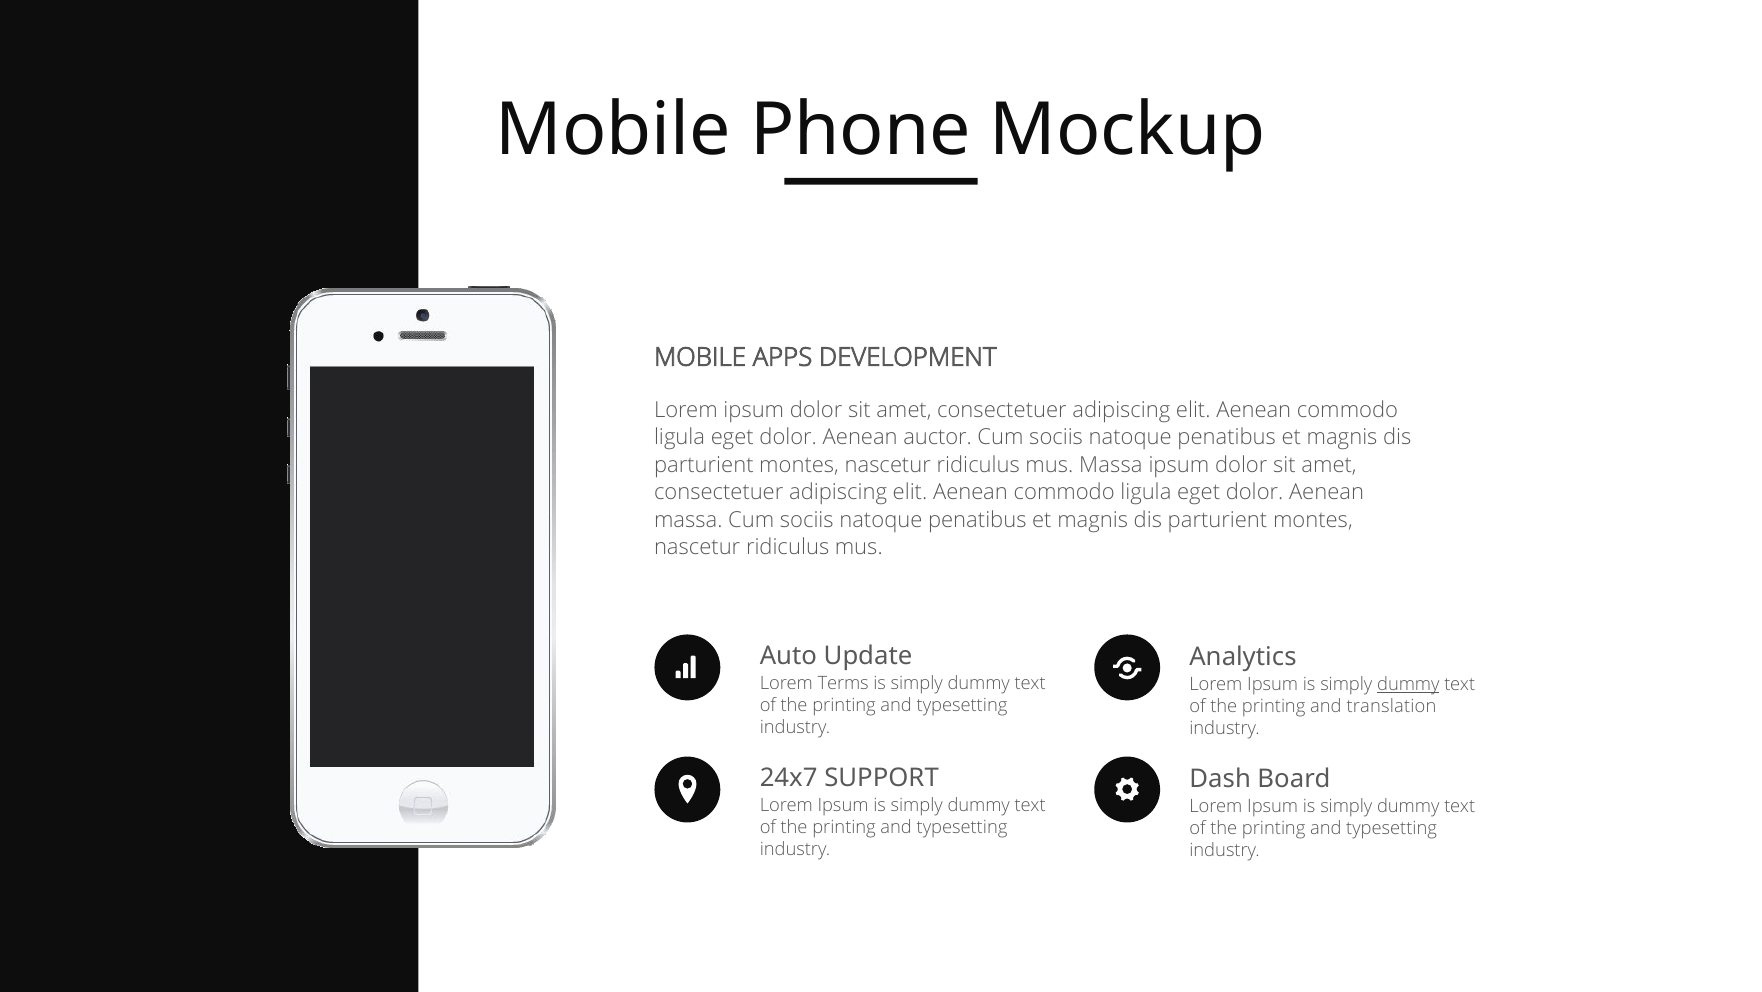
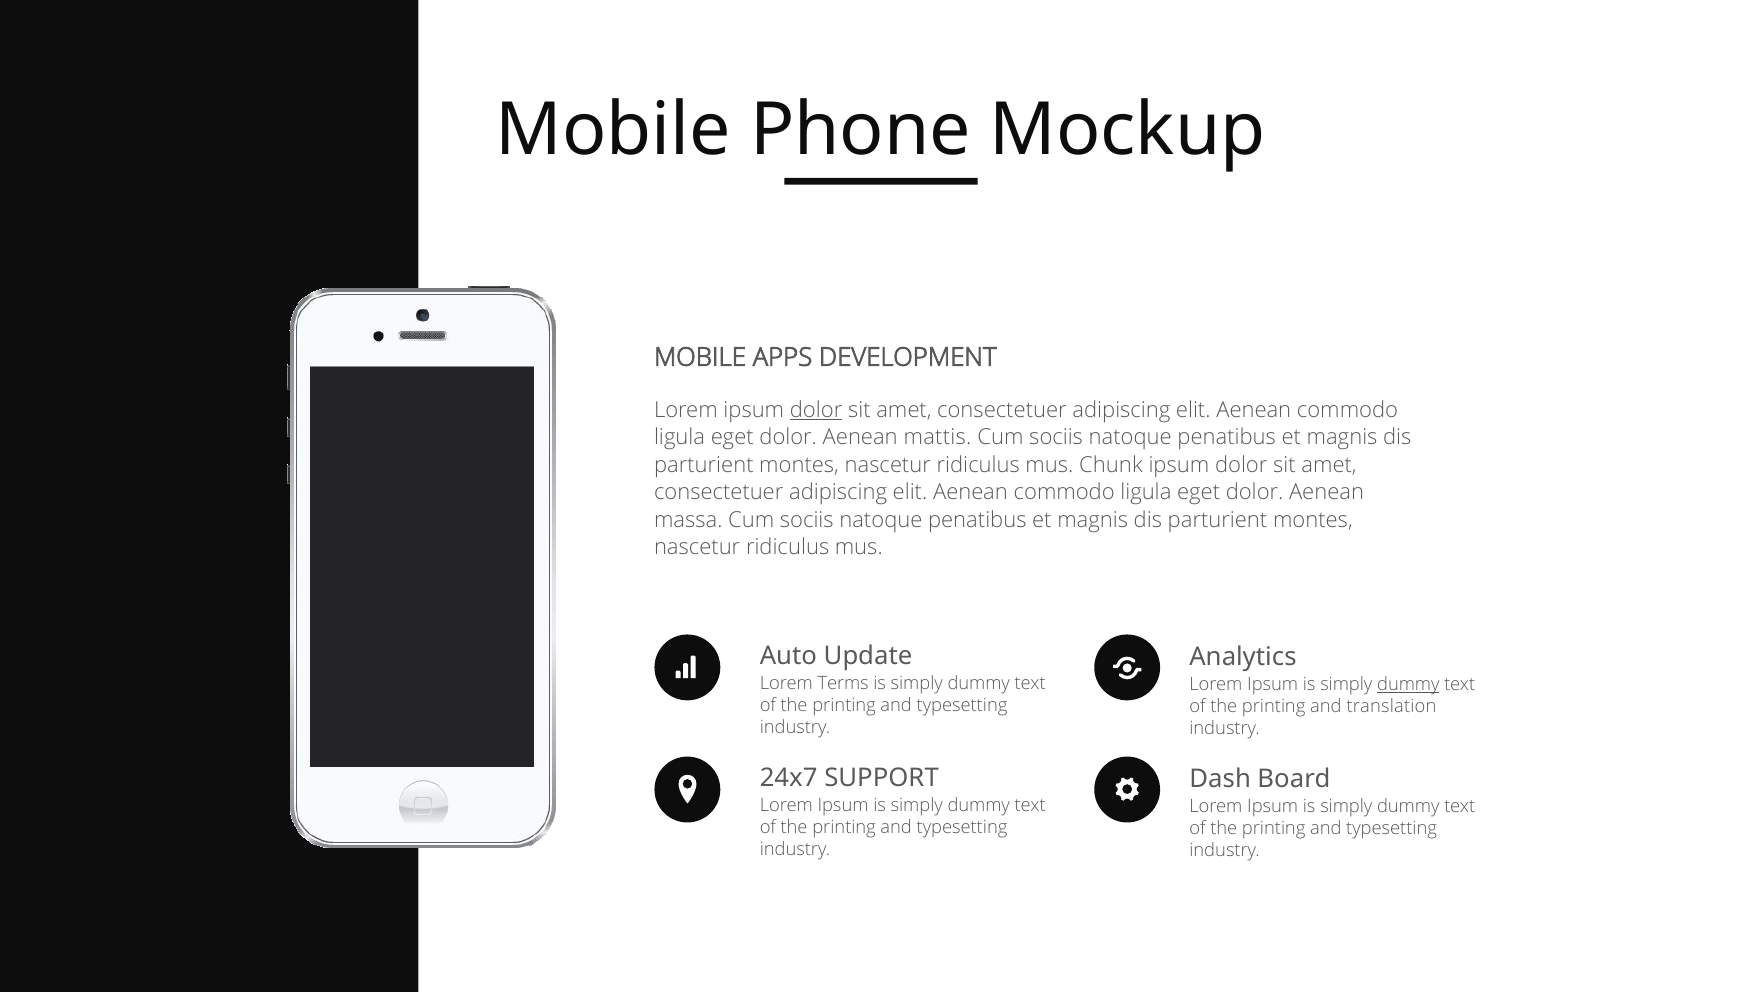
dolor underline: none -> present (816, 410)
auctor: auctor -> mattis (937, 437)
mus Massa: Massa -> Chunk (1111, 465)
